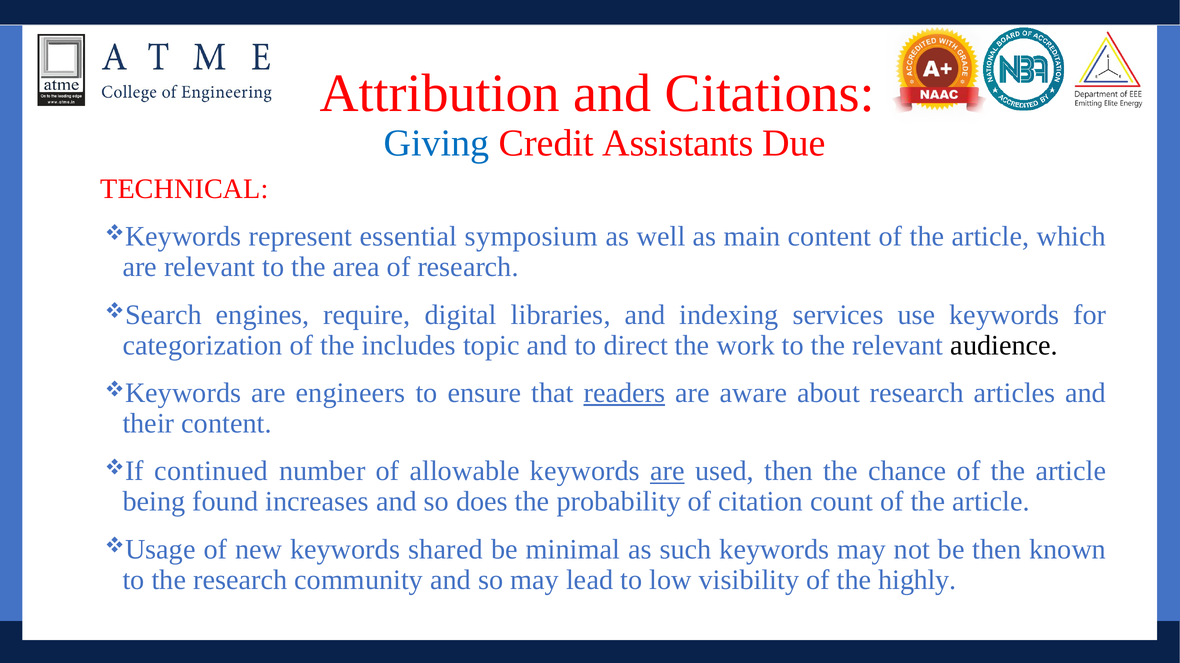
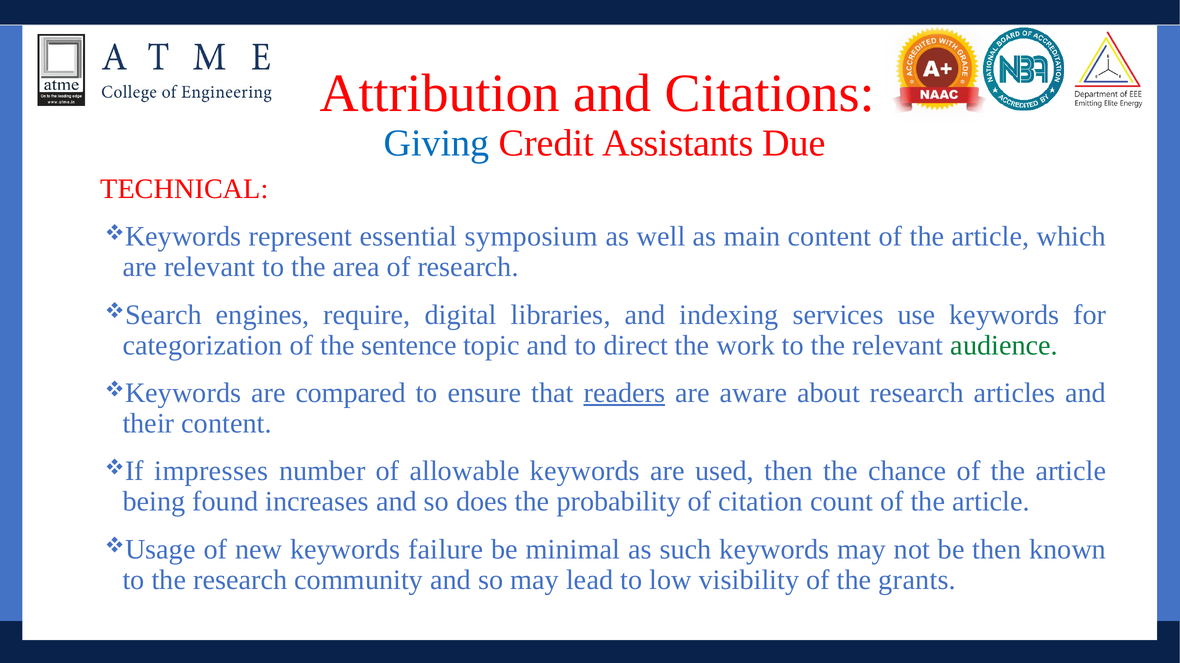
includes: includes -> sentence (409, 346)
audience colour: black -> green (1004, 346)
engineers: engineers -> compared (351, 393)
continued: continued -> impresses (211, 472)
are underline: present -> none (667, 472)
shared: shared -> failure (446, 550)
highly: highly -> grants (917, 580)
